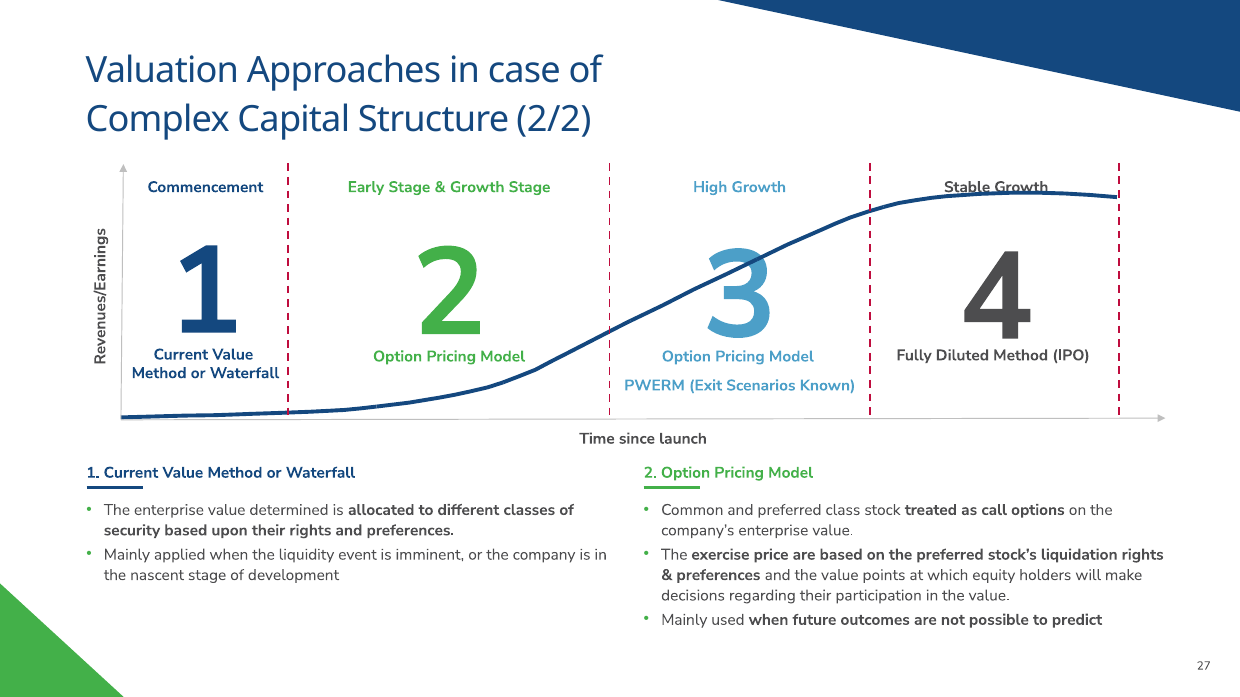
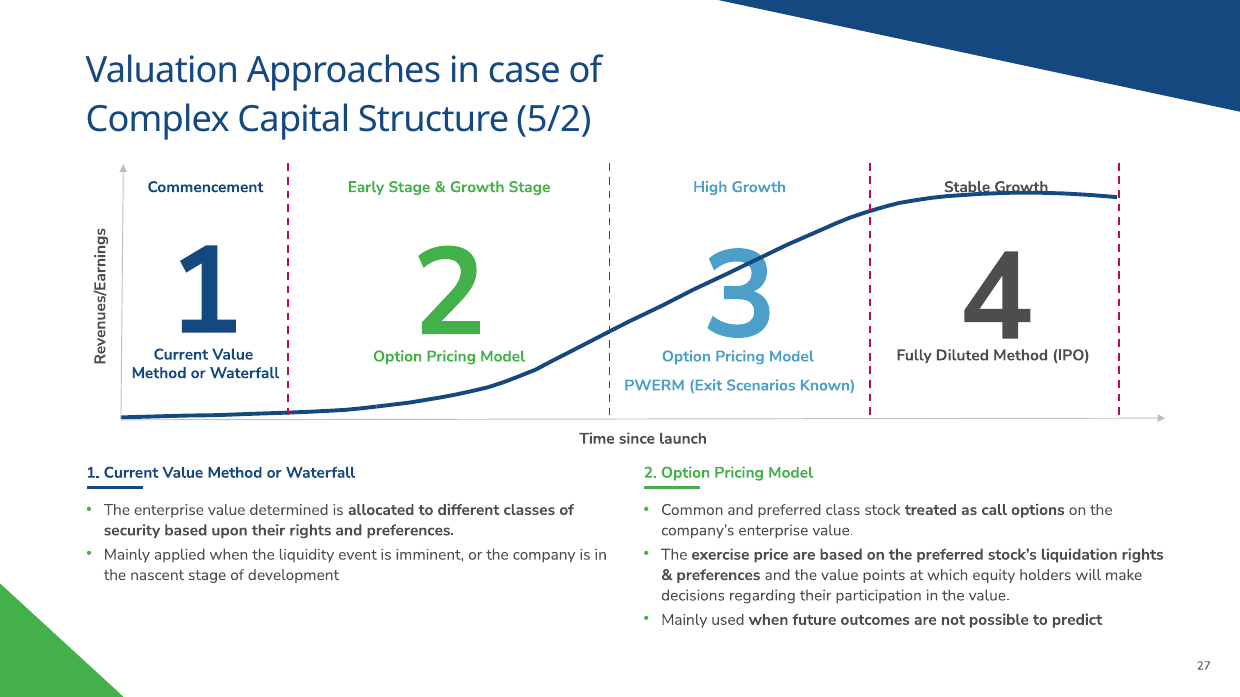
2/2: 2/2 -> 5/2 (554, 119)
